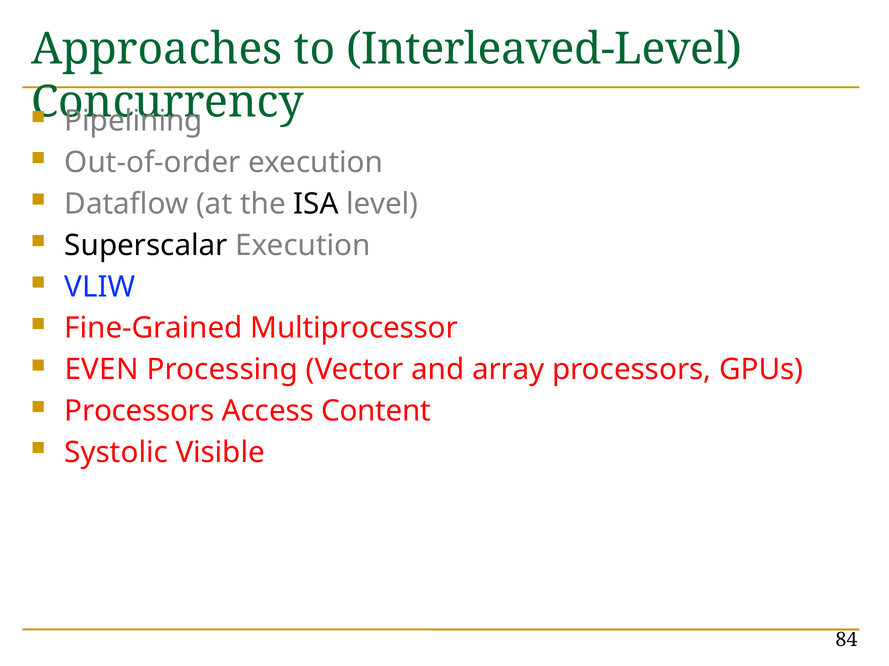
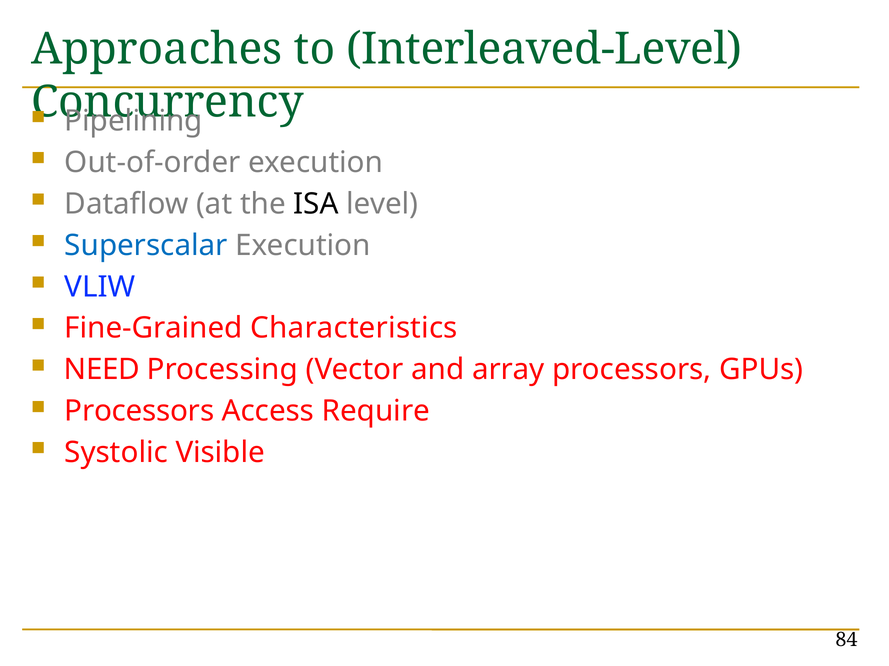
Superscalar colour: black -> blue (146, 246)
Multiprocessor: Multiprocessor -> Characteristics (354, 329)
EVEN: EVEN -> NEED (102, 370)
Content: Content -> Require (376, 412)
